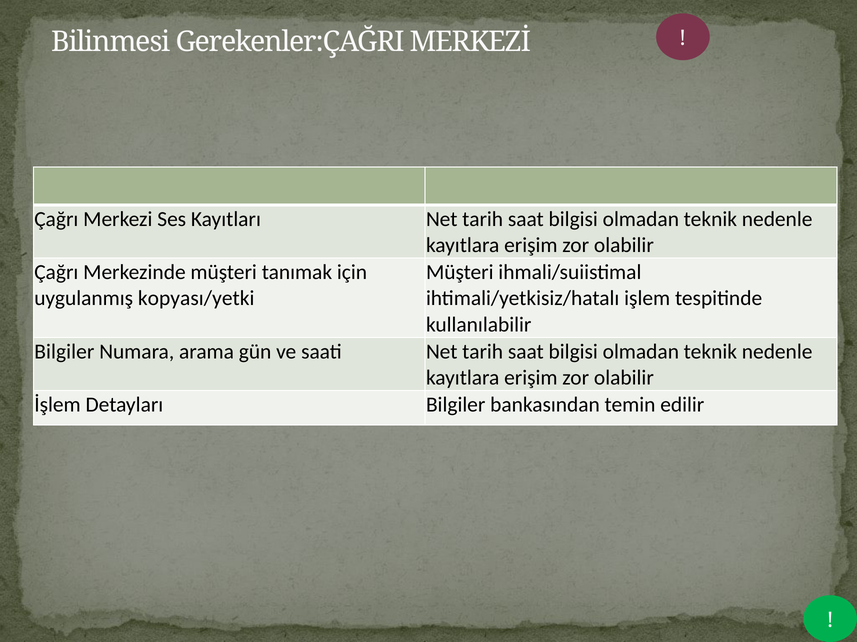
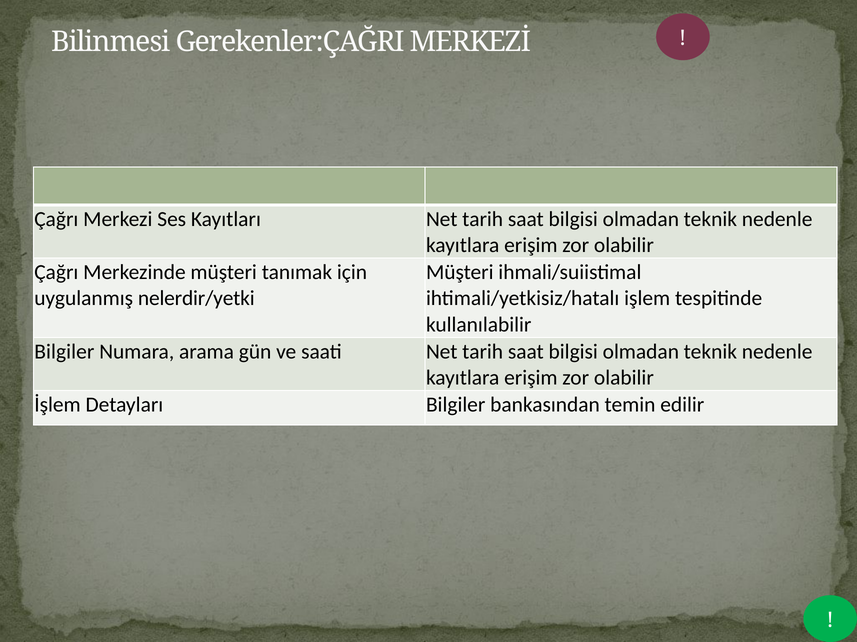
kopyası/yetki: kopyası/yetki -> nelerdir/yetki (196, 299)
